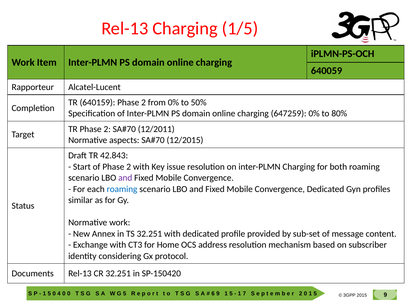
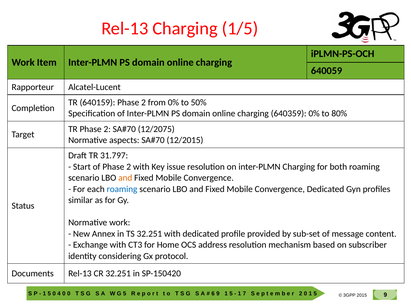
647259: 647259 -> 640359 (289, 114)
12/2011: 12/2011 -> 12/2075 (156, 129)
42.843: 42.843 -> 31.797 (114, 156)
and colour: purple -> orange (125, 178)
